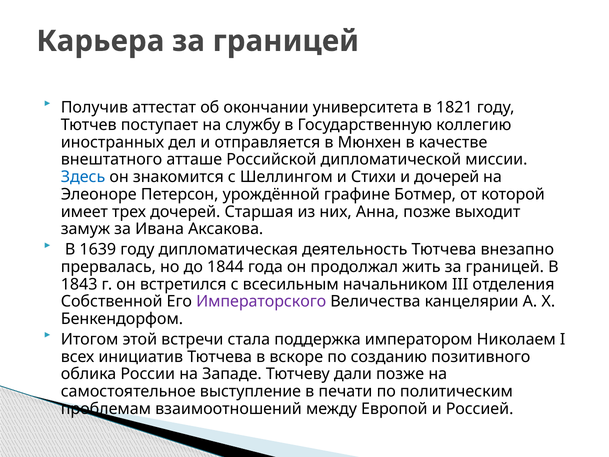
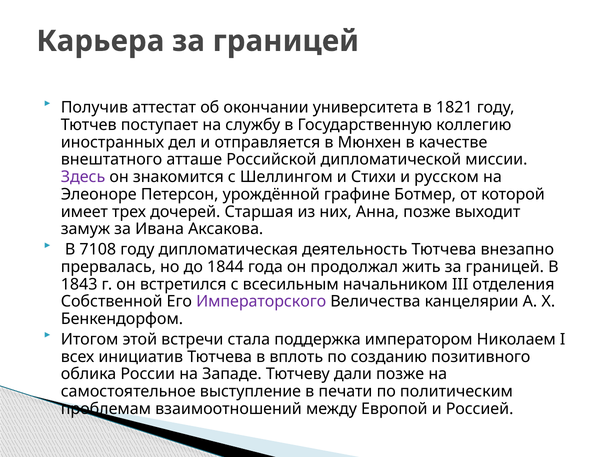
Здесь colour: blue -> purple (83, 177)
и дочерей: дочерей -> русском (447, 177)
1639: 1639 -> 7108 (98, 249)
вскоре: вскоре -> вплоть (296, 357)
